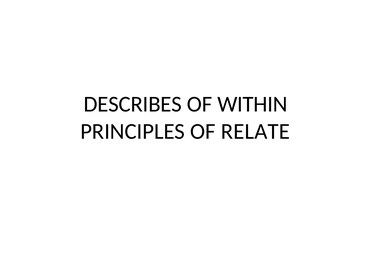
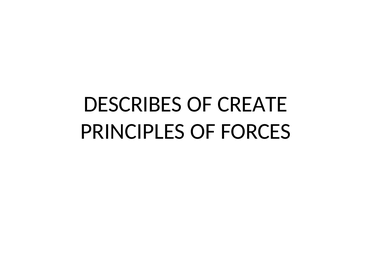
WITHIN: WITHIN -> CREATE (252, 104)
RELATE: RELATE -> FORCES (256, 131)
